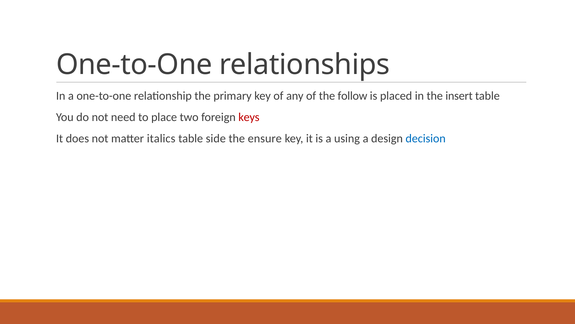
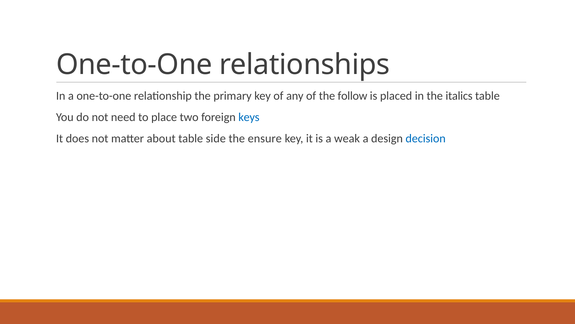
insert: insert -> italics (459, 96)
keys colour: red -> blue (249, 117)
italics: italics -> about (161, 138)
using: using -> weak (347, 138)
